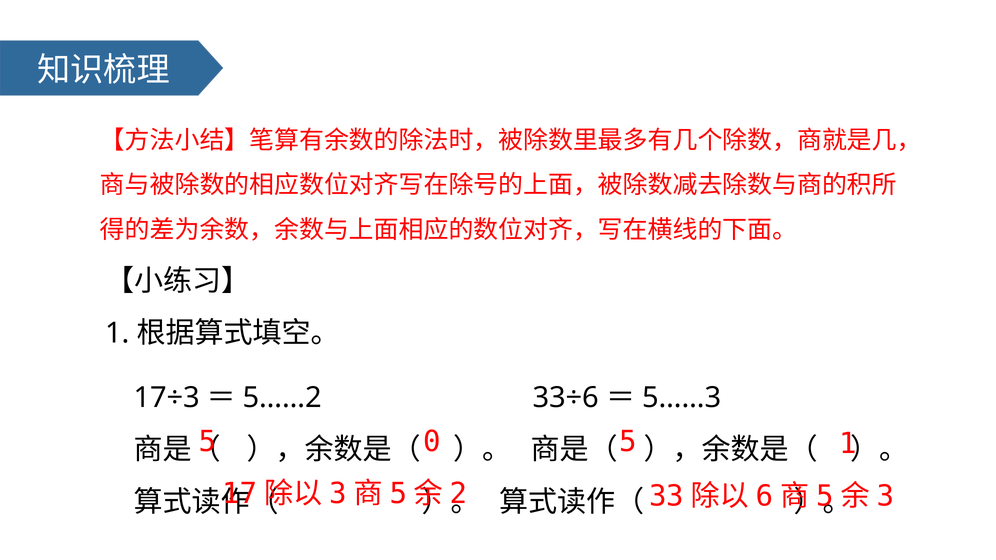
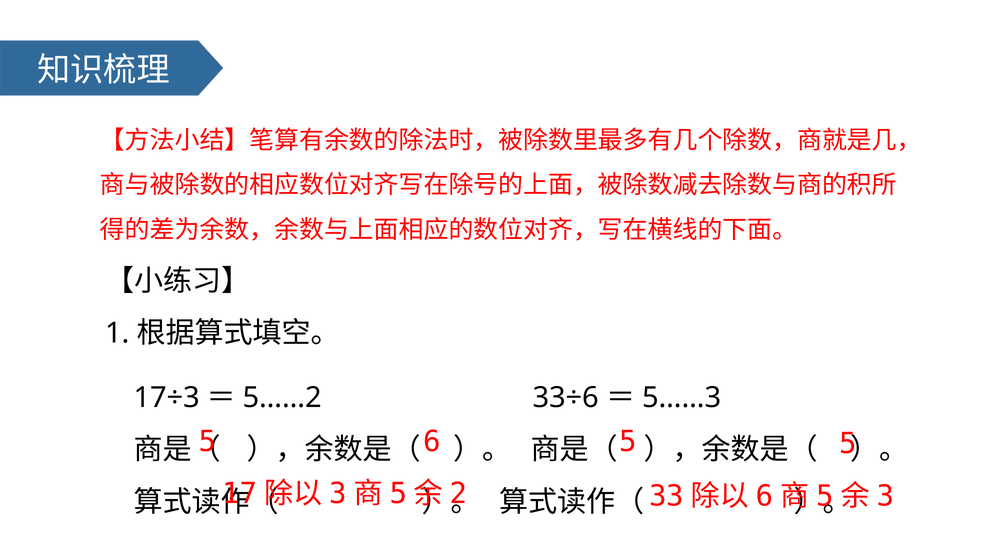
0: 0 -> 6 (432, 442)
5 1: 1 -> 5 (848, 444)
